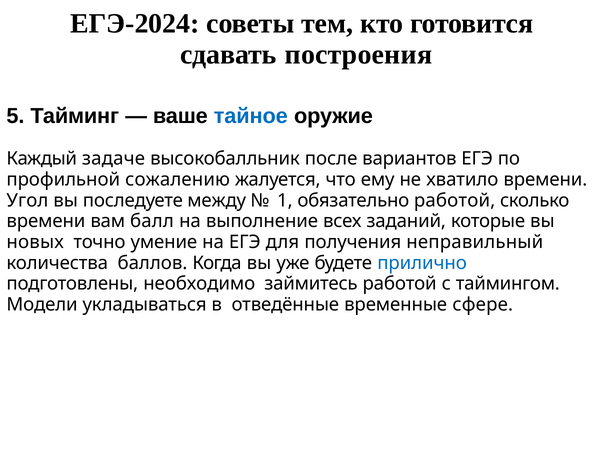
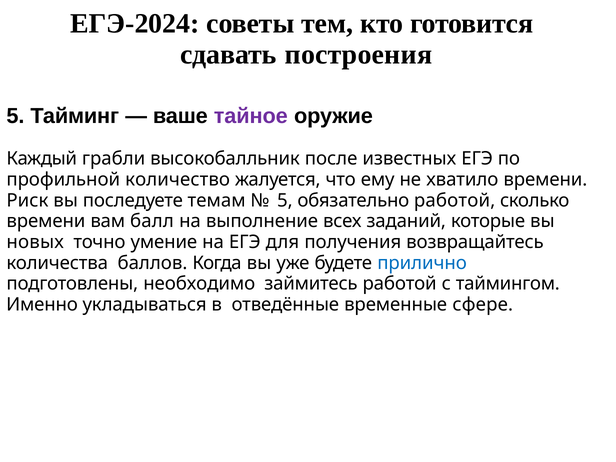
тайное colour: blue -> purple (251, 116)
задаче: задаче -> грабли (114, 159)
вариантов: вариантов -> известных (409, 159)
сожалению: сожалению -> количество (178, 180)
Угол: Угол -> Риск (27, 201)
между: между -> темам (217, 201)
1: 1 -> 5 (285, 201)
неправильный: неправильный -> возвращайтесь (475, 242)
Модели: Модели -> Именно (42, 304)
